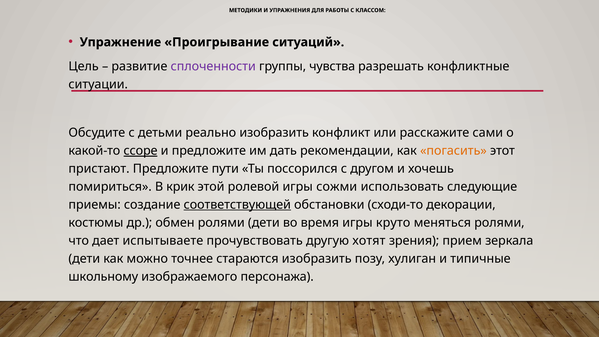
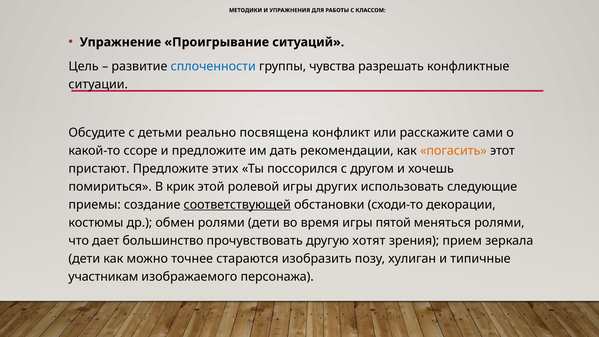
сплоченности colour: purple -> blue (213, 66)
реально изобразить: изобразить -> посвящена (274, 133)
ссоре underline: present -> none (141, 151)
пути: пути -> этих (225, 169)
сожми: сожми -> других (337, 187)
круто: круто -> пятой (393, 223)
испытываете: испытываете -> большинство (163, 241)
школьному: школьному -> участникам (103, 277)
